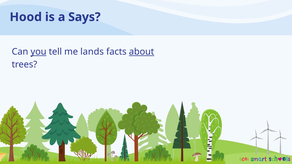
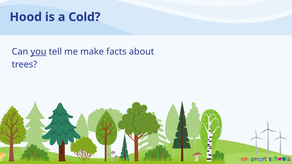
Says: Says -> Cold (84, 17)
lands: lands -> make (92, 52)
about underline: present -> none (142, 52)
